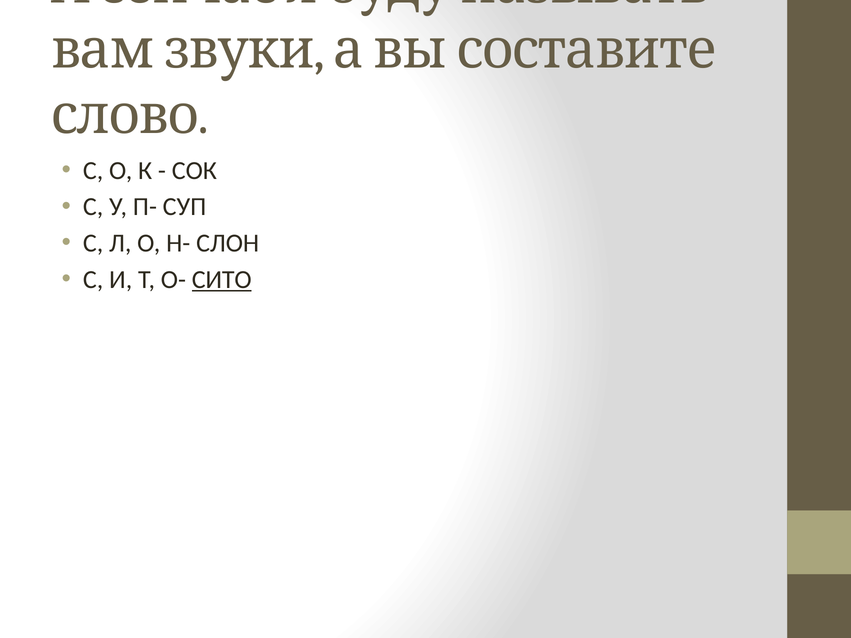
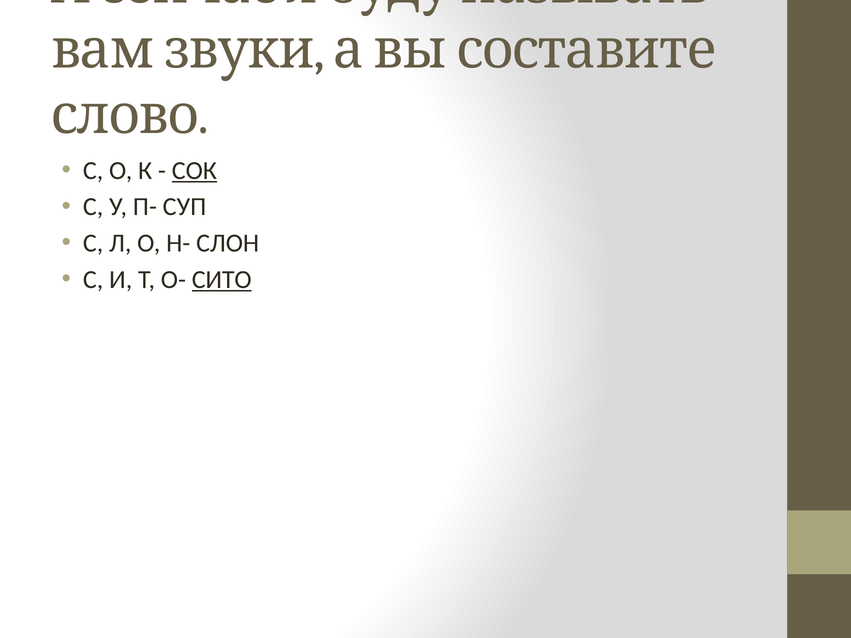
СОК underline: none -> present (194, 171)
